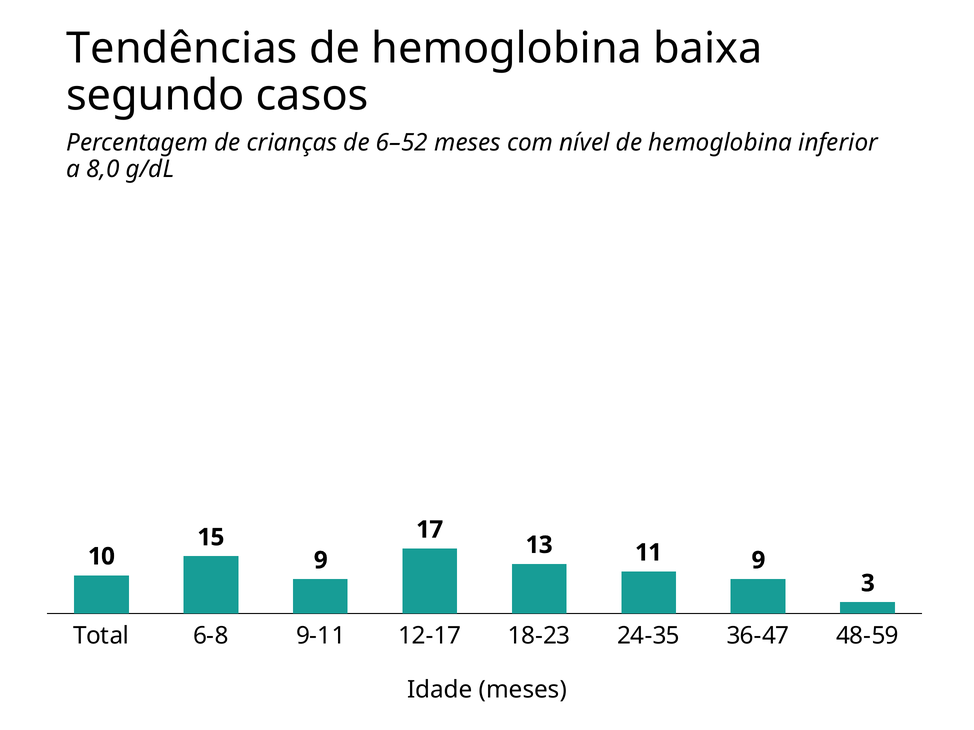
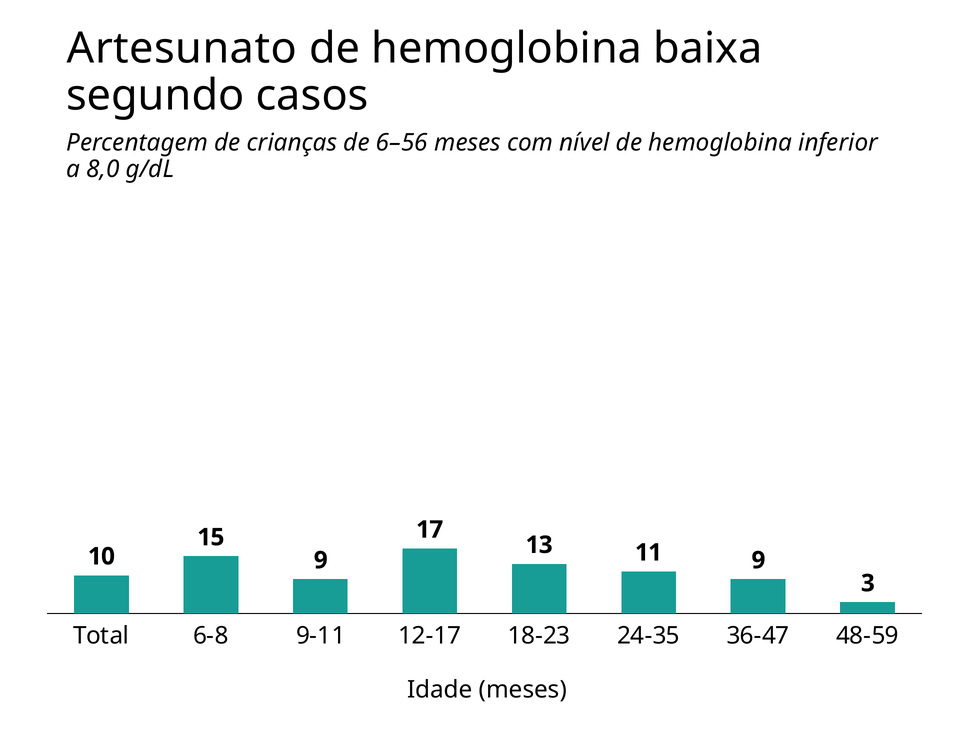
Tendências: Tendências -> Artesunato (182, 49)
6–52: 6–52 -> 6–56 (402, 143)
